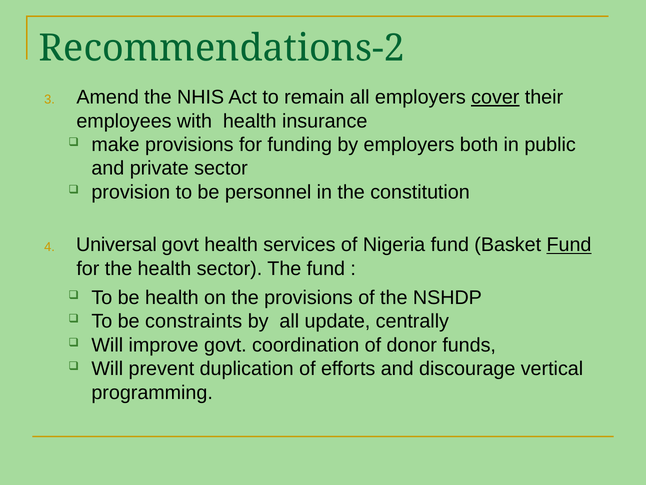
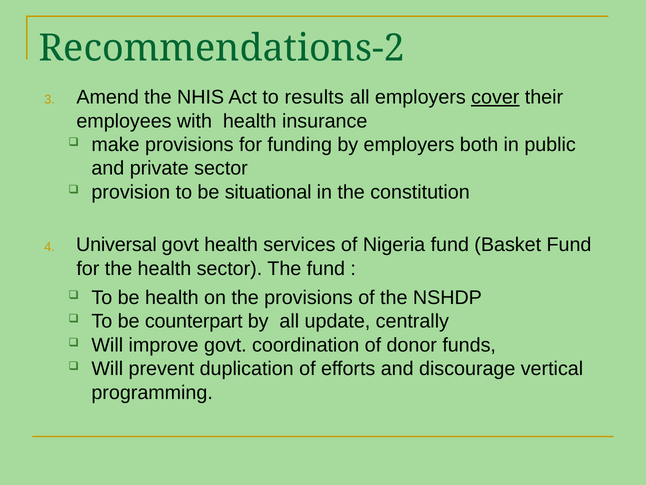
remain: remain -> results (314, 97)
personnel: personnel -> situational (268, 192)
Fund underline: present -> none (569, 245)
constraints: constraints -> counterpart (194, 321)
